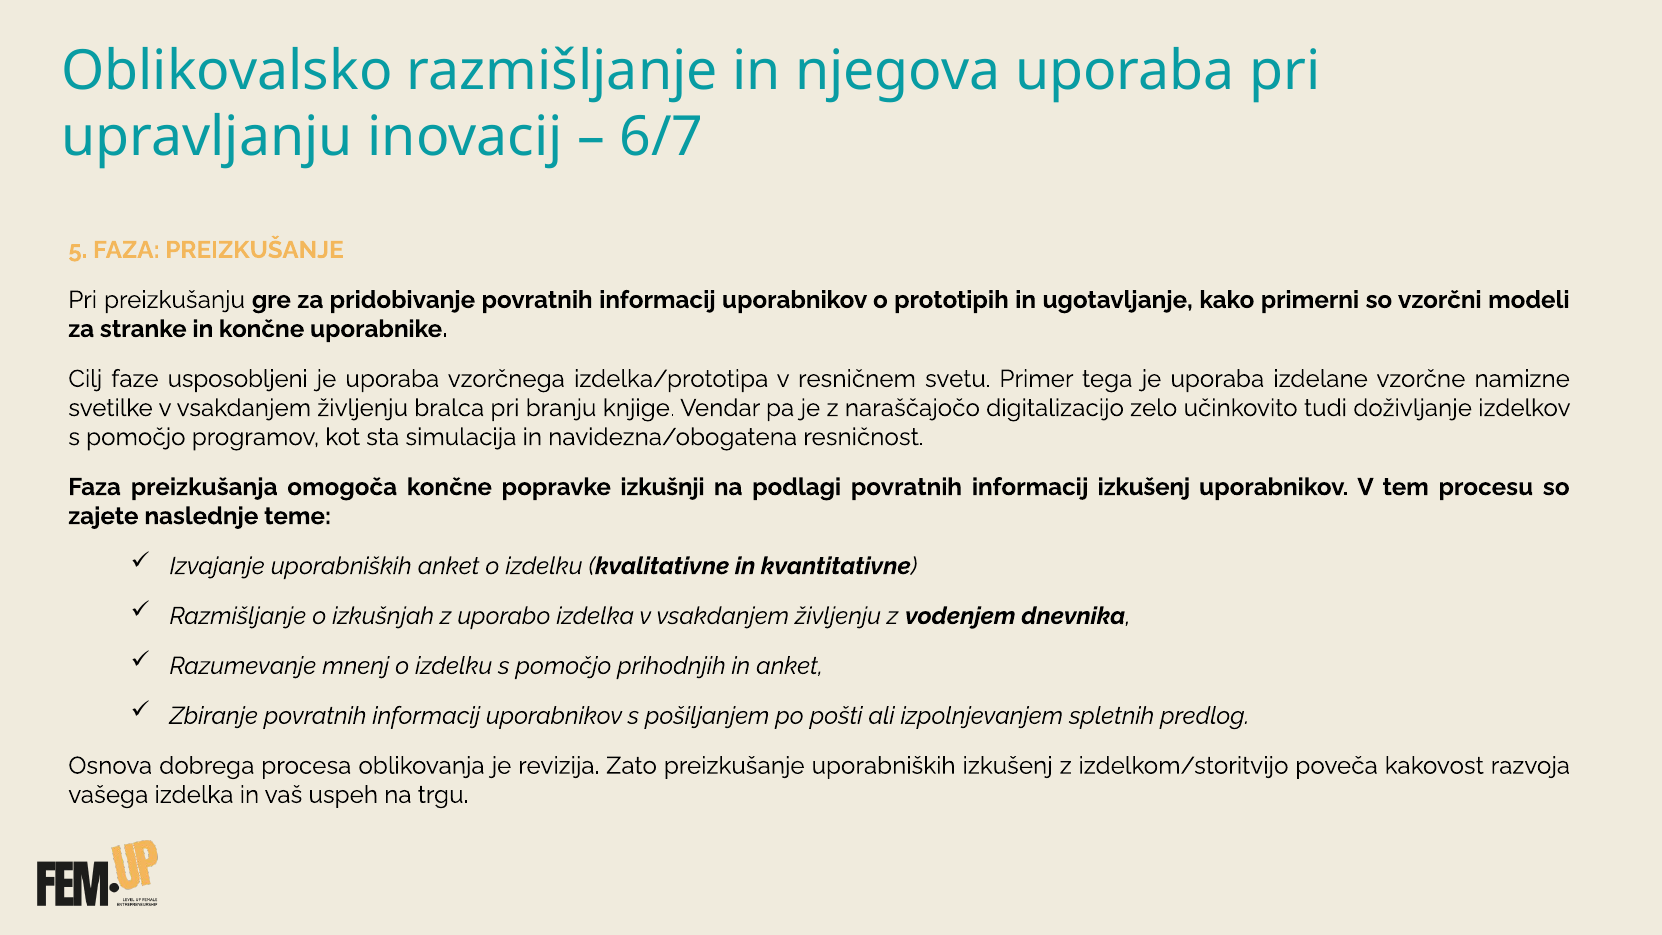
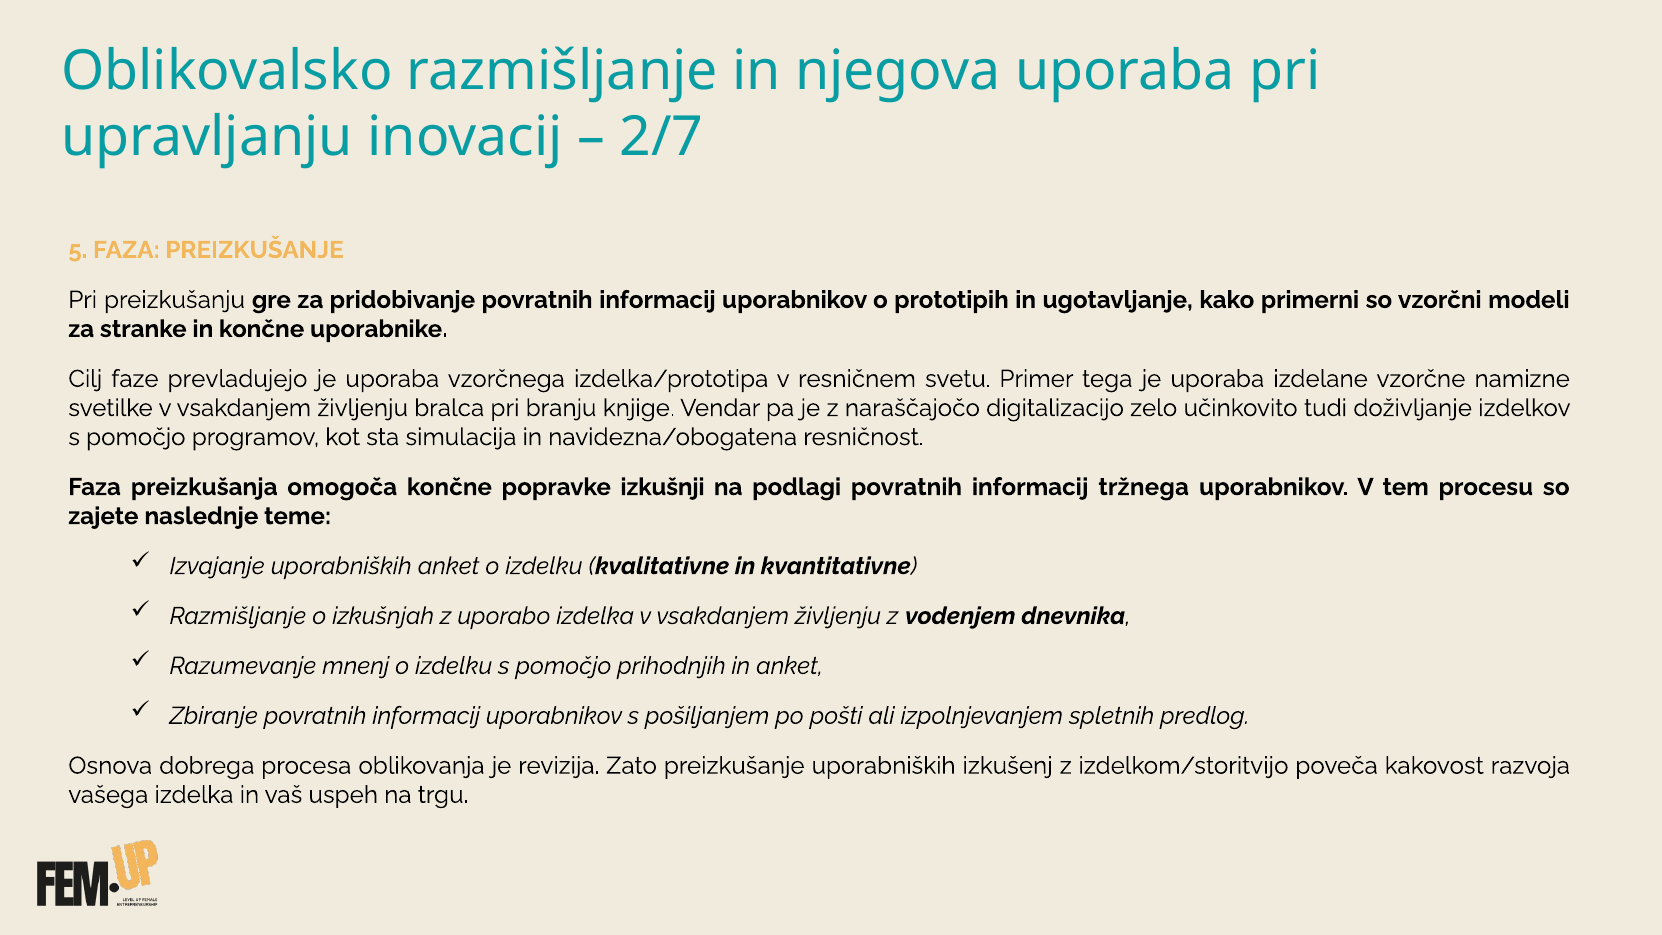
6/7: 6/7 -> 2/7 (661, 137)
usposobljeni: usposobljeni -> prevladujejo (238, 379)
informacij izkušenj: izkušenj -> tržnega (1144, 487)
